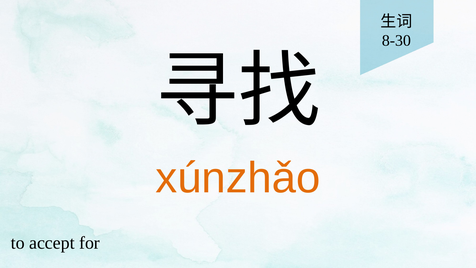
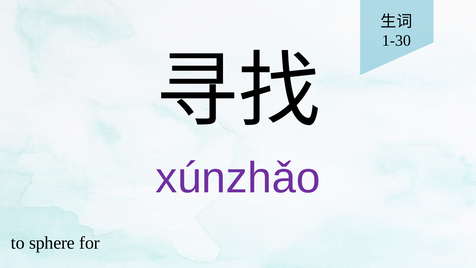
8-30: 8-30 -> 1-30 (396, 41)
xúnzhǎo colour: orange -> purple (238, 178)
accept: accept -> sphere (52, 243)
